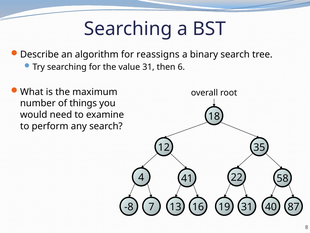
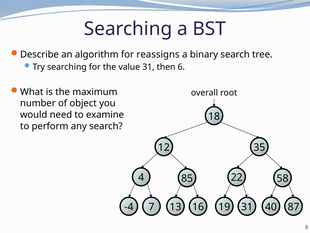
things: things -> object (83, 103)
41: 41 -> 85 (187, 178)
-8: -8 -> -4 (129, 207)
